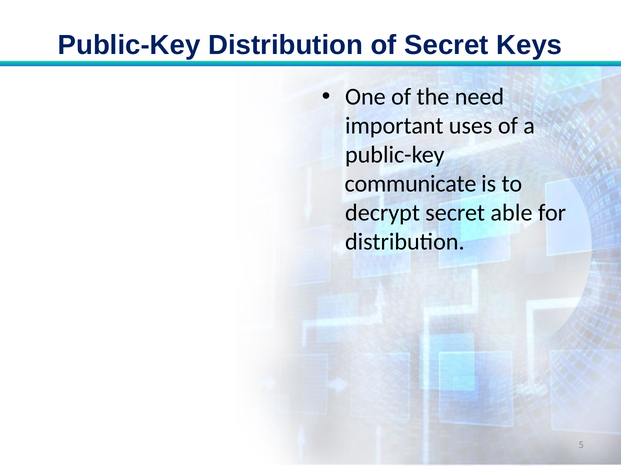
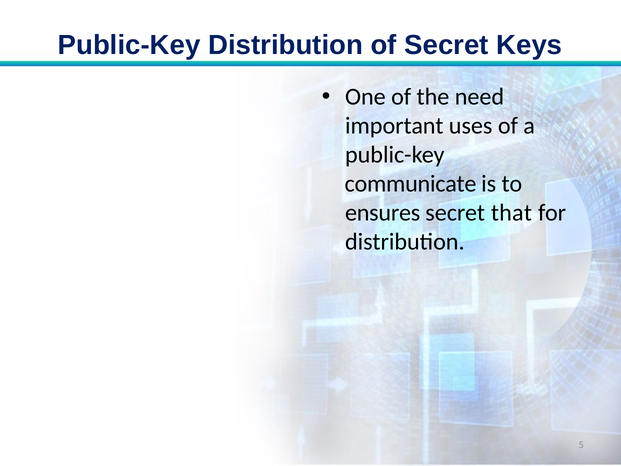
decrypt: decrypt -> ensures (383, 213)
able: able -> that (511, 213)
